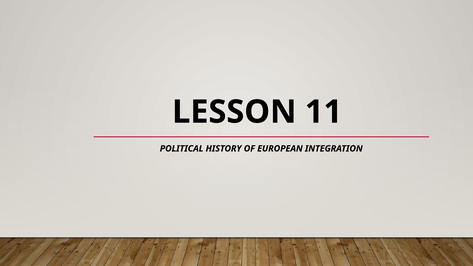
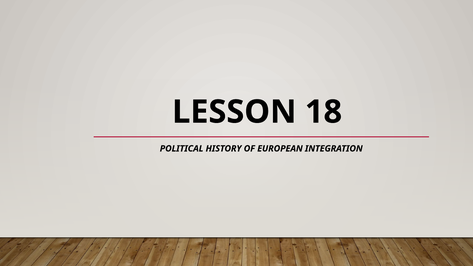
11: 11 -> 18 (324, 112)
